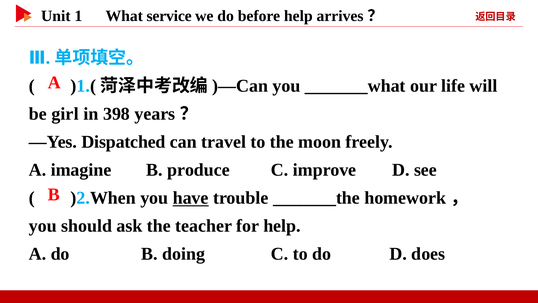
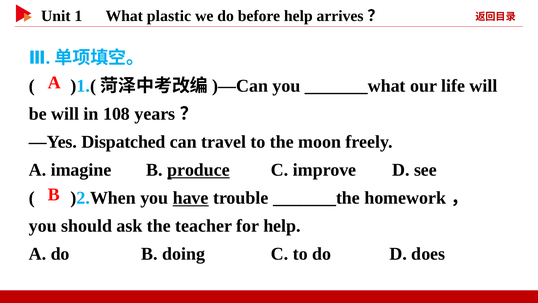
service: service -> plastic (169, 16)
be girl: girl -> will (65, 114)
398: 398 -> 108 (116, 114)
produce underline: none -> present (198, 170)
